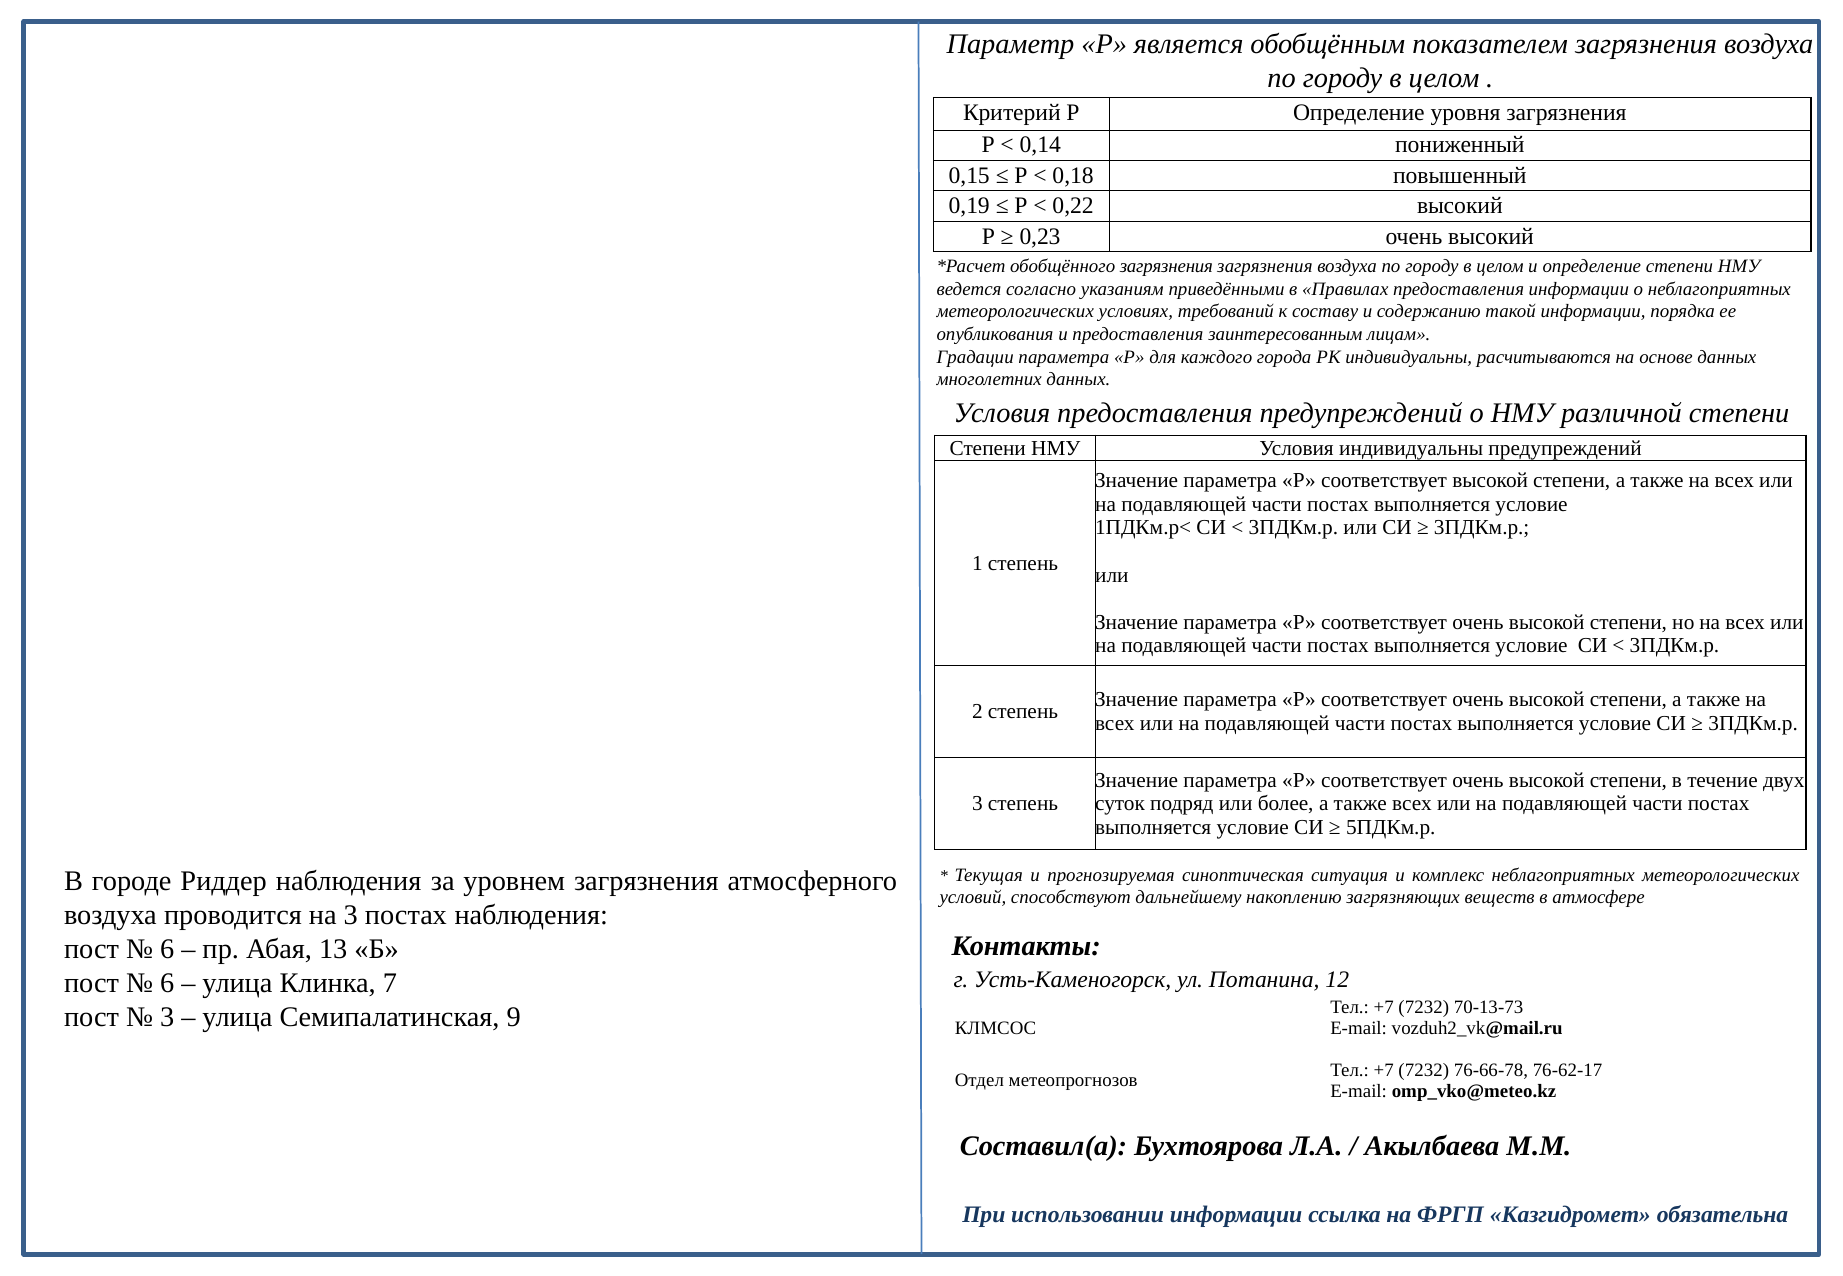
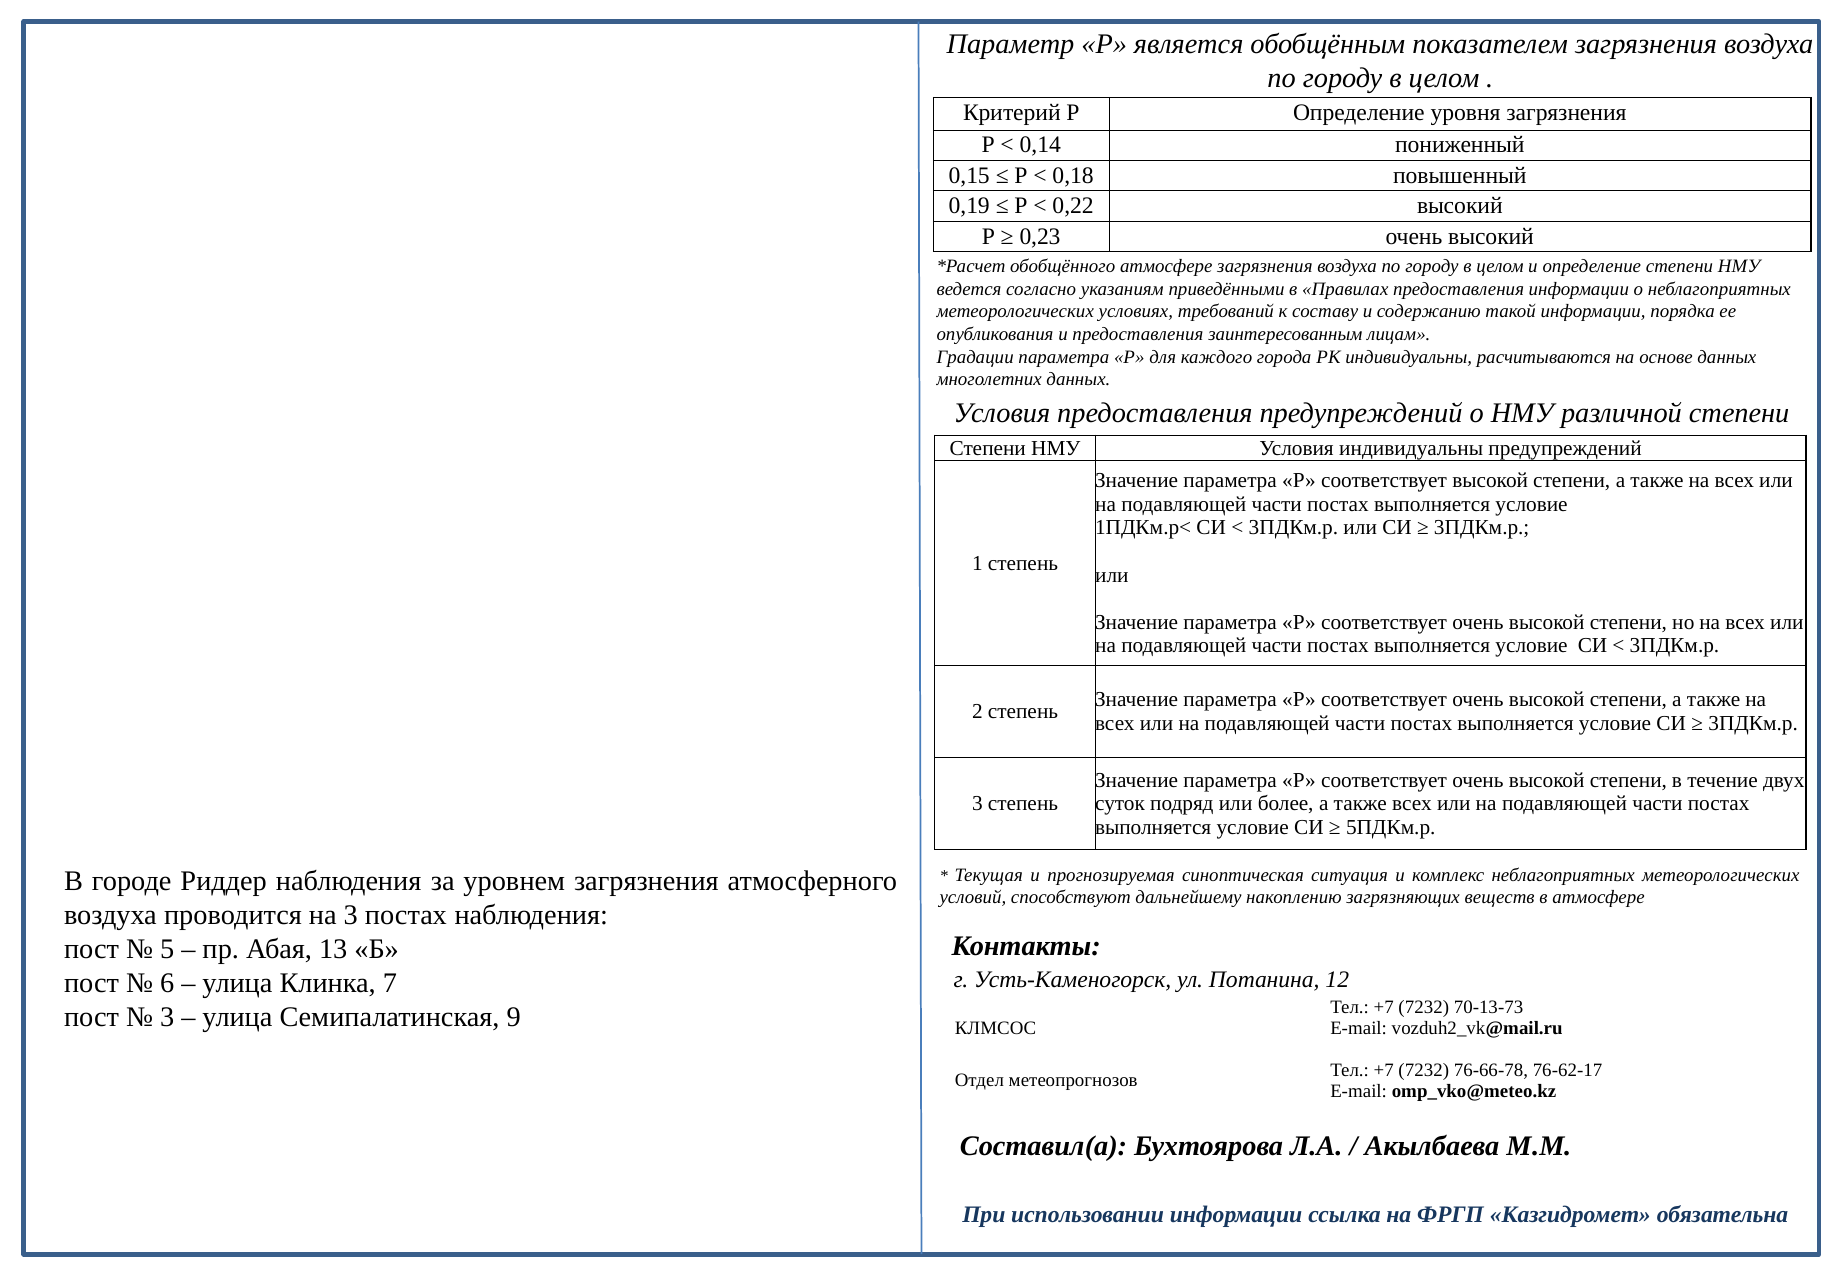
обобщённого загрязнения: загрязнения -> атмосфере (1166, 266)
6: 6 -> 5 (167, 949)
